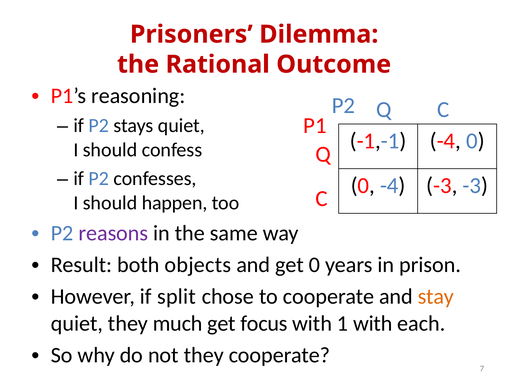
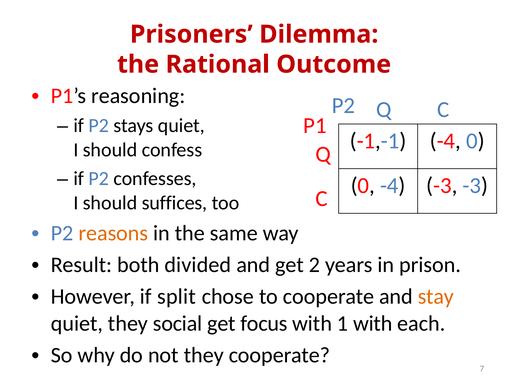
happen: happen -> suffices (175, 203)
reasons colour: purple -> orange (113, 233)
objects: objects -> divided (198, 265)
get 0: 0 -> 2 (314, 265)
much: much -> social (178, 324)
